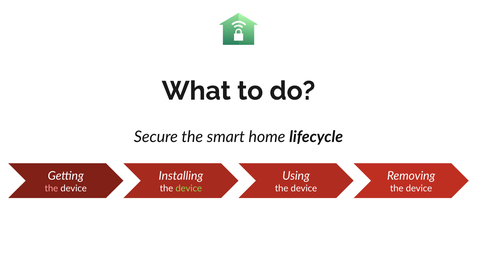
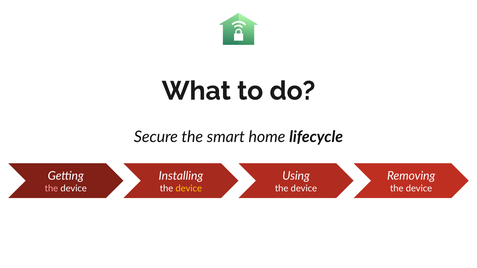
device colour: light green -> yellow (189, 189)
